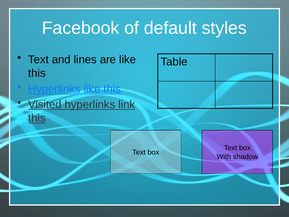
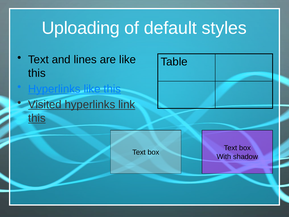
Facebook: Facebook -> Uploading (81, 28)
